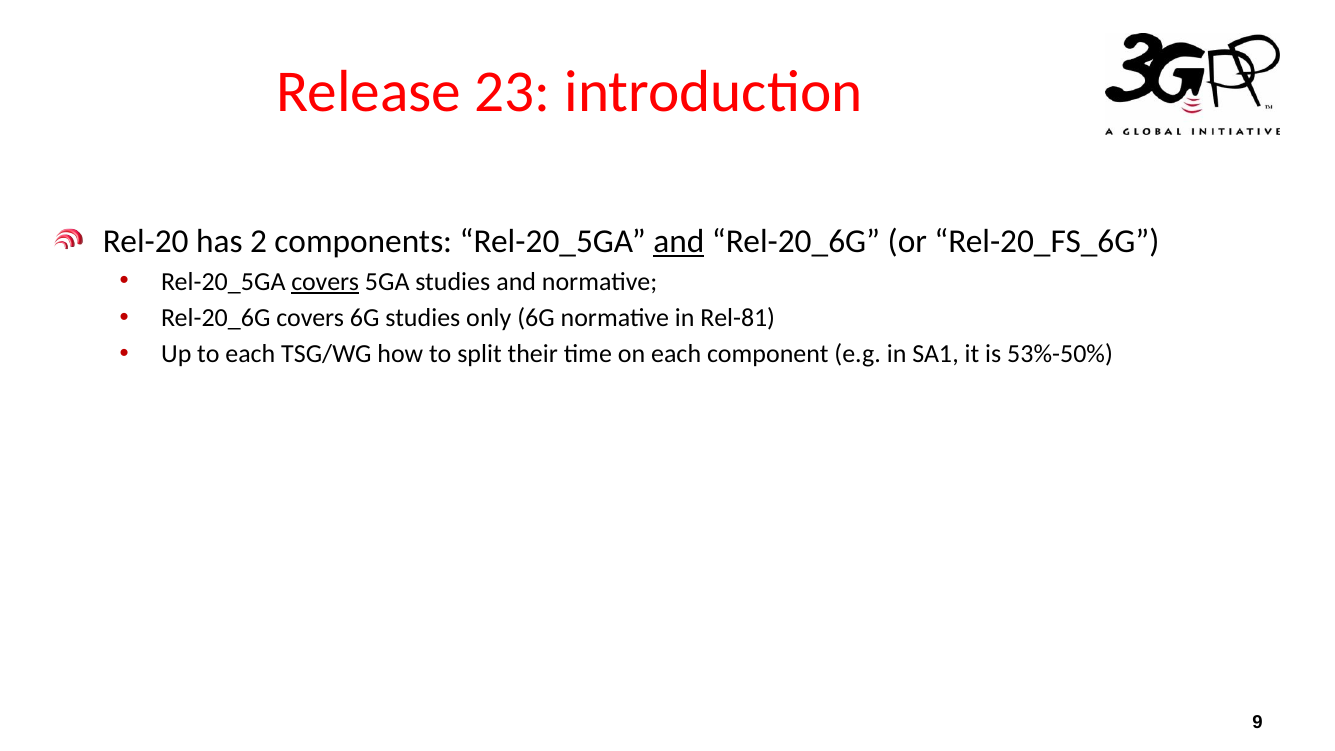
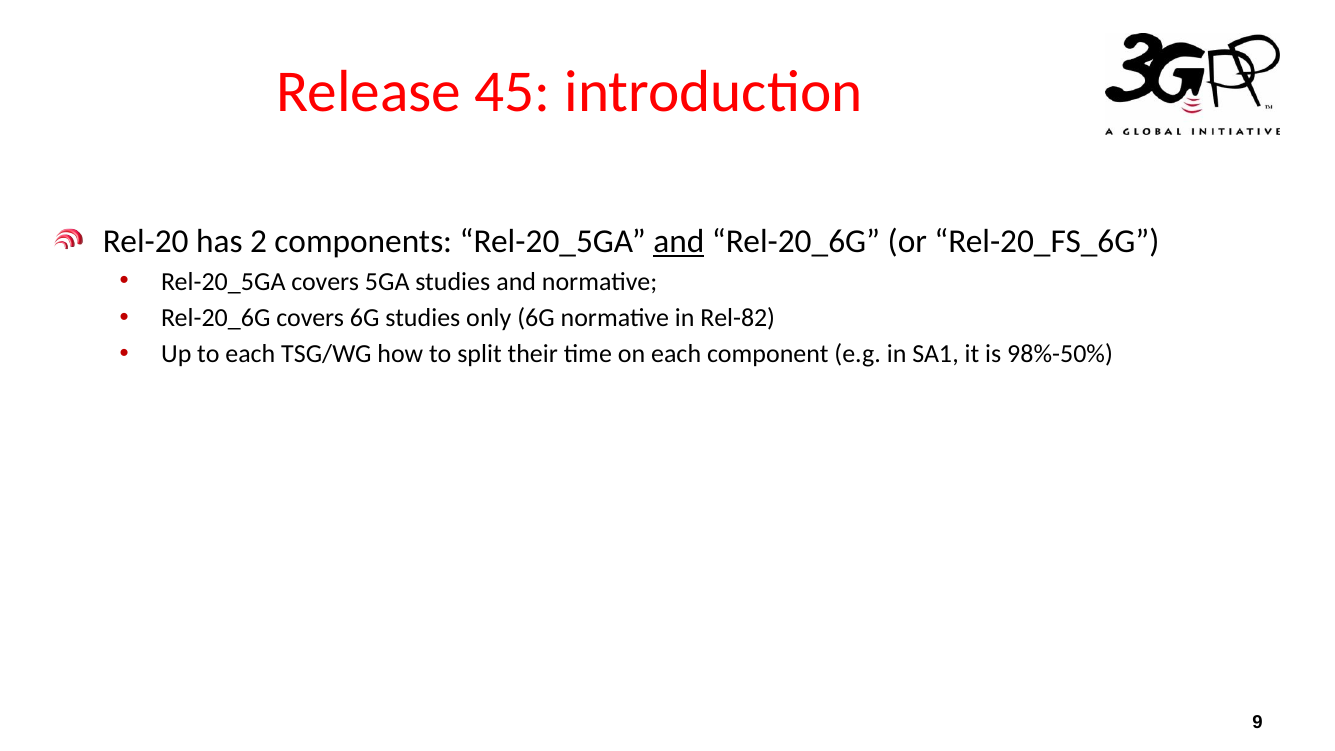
23: 23 -> 45 (513, 92)
covers underline: present -> none (325, 282)
Rel-81: Rel-81 -> Rel-82 (738, 318)
53%-50%: 53%-50% -> 98%-50% (1060, 354)
